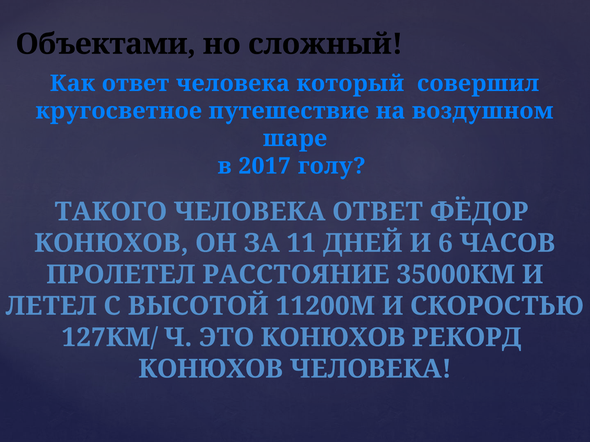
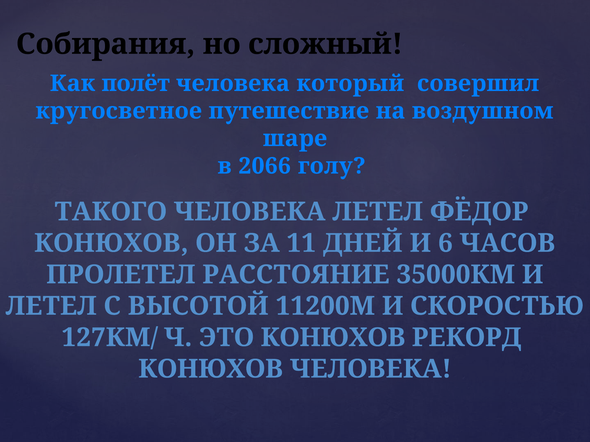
Объектами: Объектами -> Собирания (106, 44)
Как ответ: ответ -> полёт (136, 84)
2017: 2017 -> 2066 (265, 166)
ЧЕЛОВЕКА ОТВЕТ: ОТВЕТ -> ЛЕТЕЛ (378, 212)
